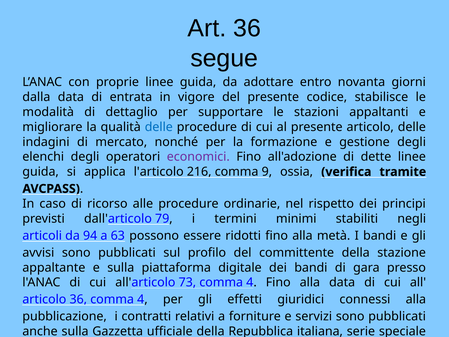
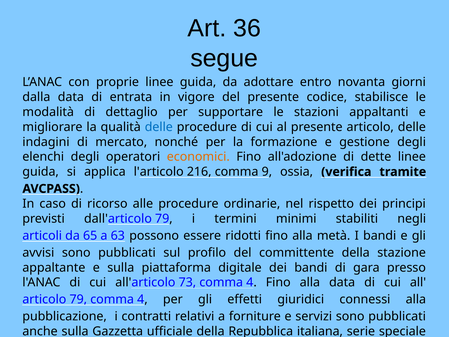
economici colour: purple -> orange (198, 157)
94: 94 -> 65 (90, 235)
articolo 36: 36 -> 79 (78, 299)
